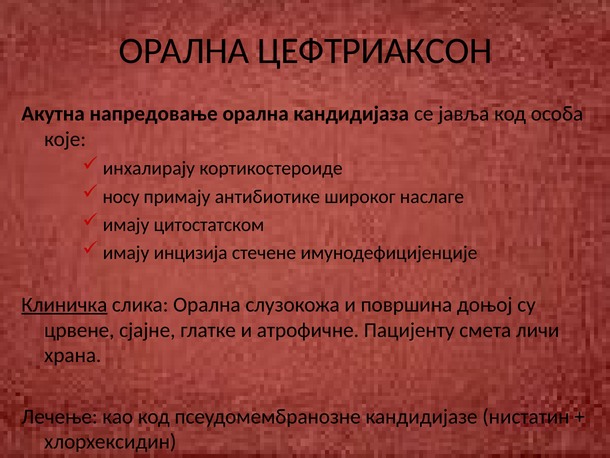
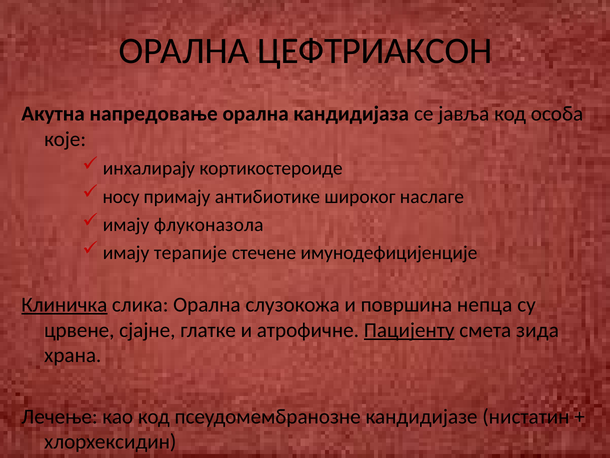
цитостатском: цитостатском -> флуконазола (209, 225)
инцизија: инцизија -> терапије (190, 253)
доњој: доњој -> непца (485, 304)
Пацијенту underline: none -> present (409, 330)
личи: личи -> зида (537, 330)
